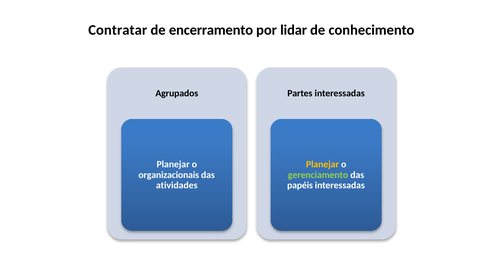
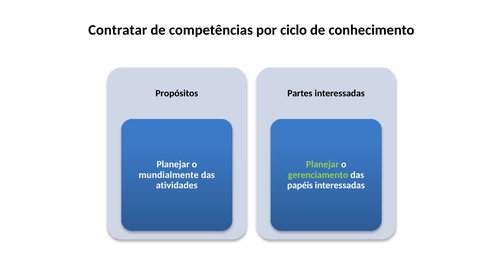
encerramento: encerramento -> competências (211, 30)
lidar: lidar -> ciclo (294, 30)
Agrupados: Agrupados -> Propósitos (177, 93)
Planejar colour: yellow -> light green (322, 165)
organizacionais: organizacionais -> mundialmente (169, 175)
